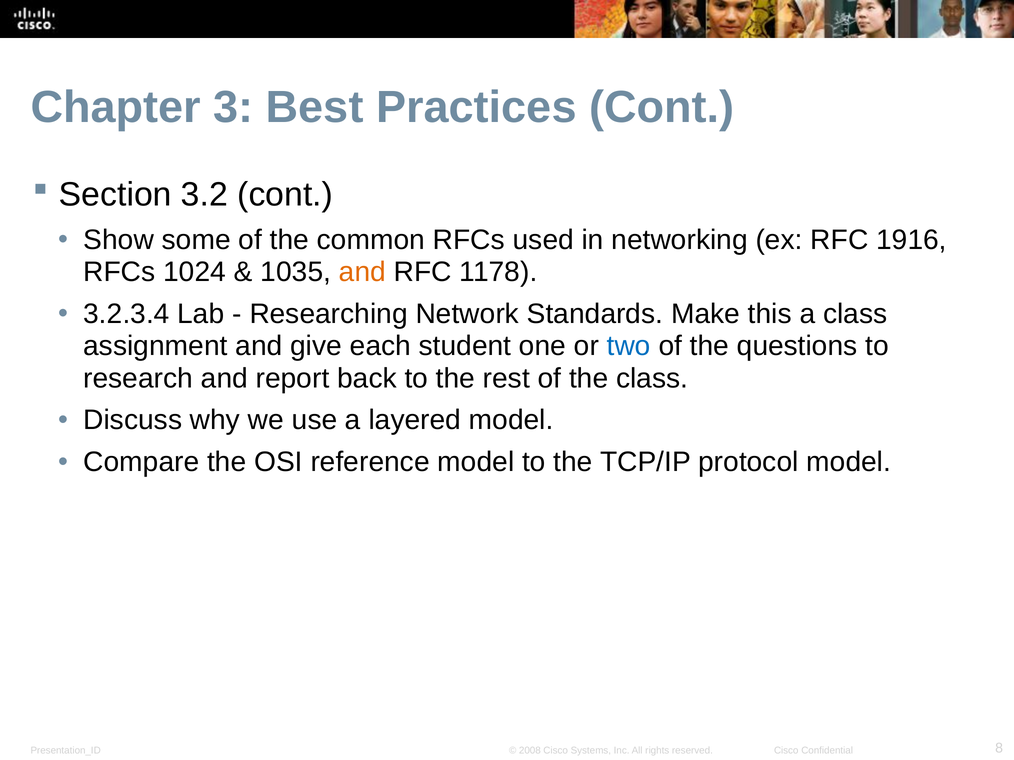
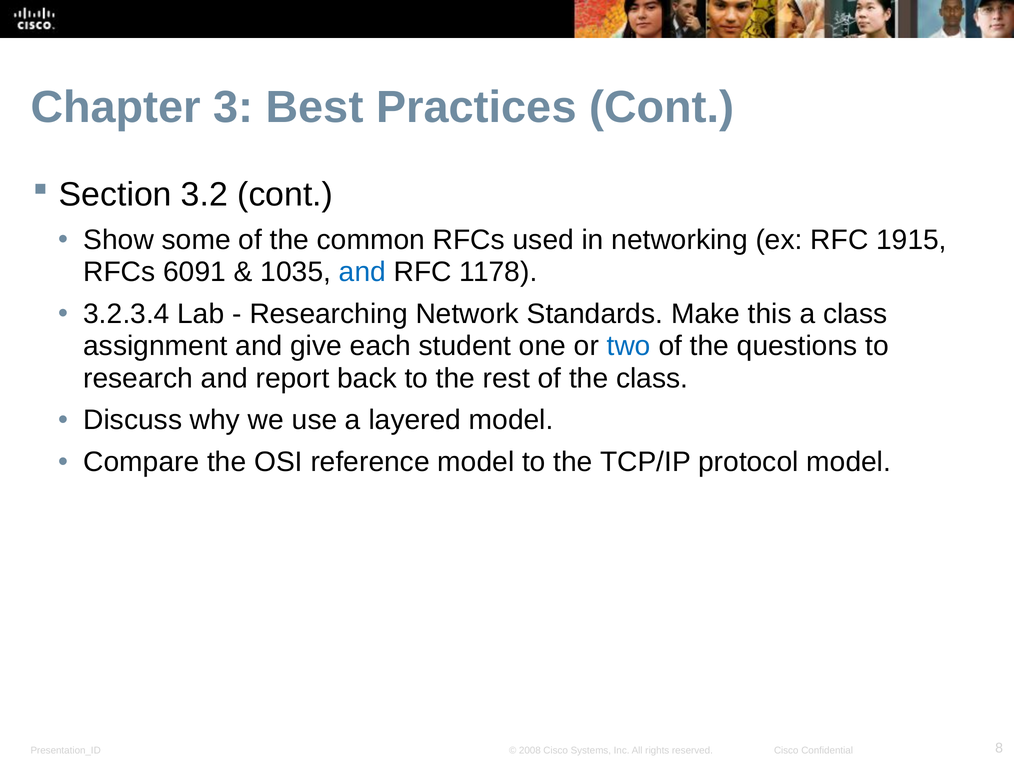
1916: 1916 -> 1915 (911, 240)
1024: 1024 -> 6091 (195, 272)
and colour: orange -> blue (362, 272)
